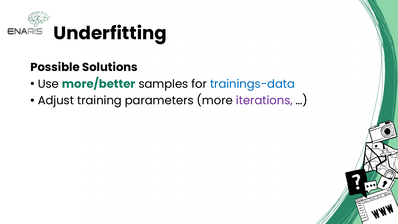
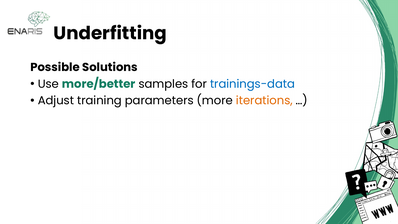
iterations colour: purple -> orange (264, 101)
